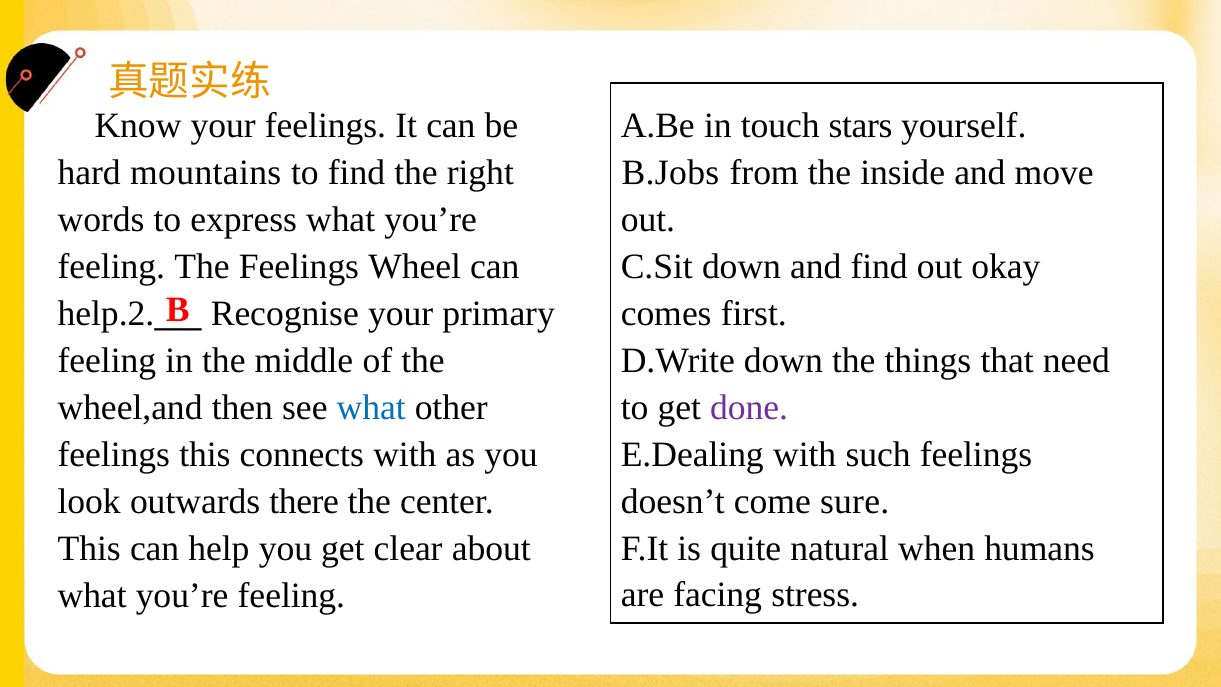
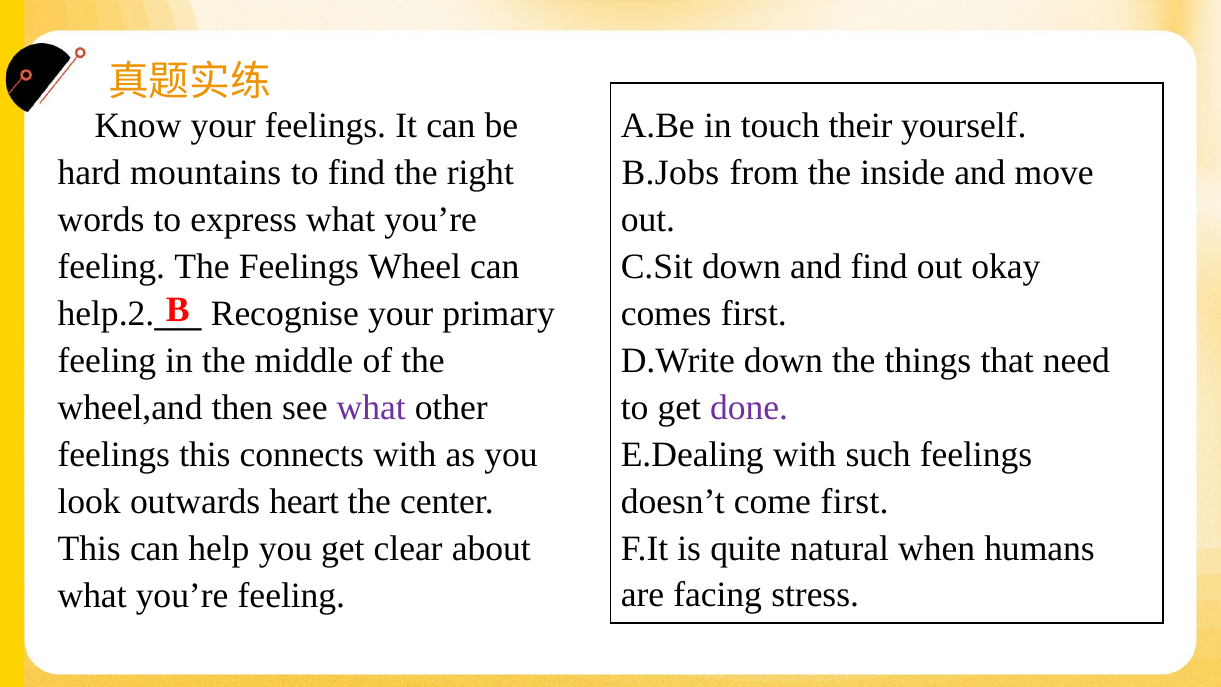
stars: stars -> their (861, 125)
what colour: blue -> purple (371, 408)
there: there -> heart (304, 502)
come sure: sure -> first (855, 502)
